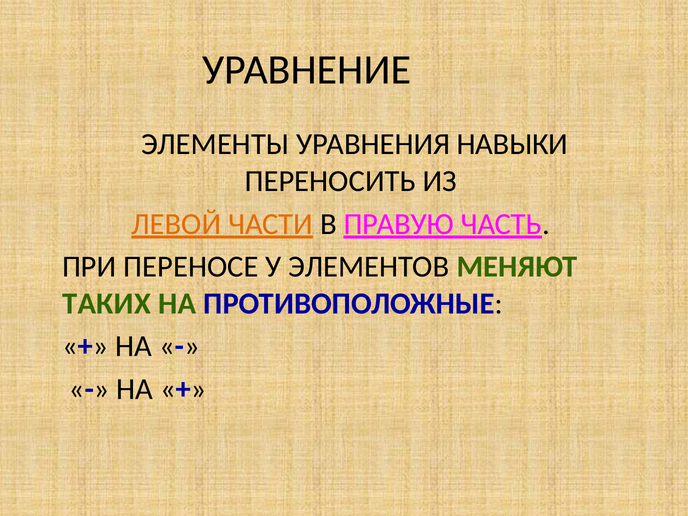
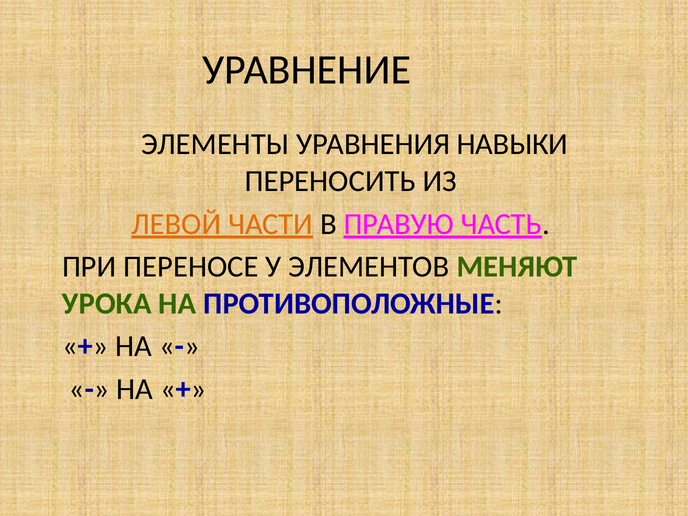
ТАКИХ: ТАКИХ -> УРОКА (107, 304)
